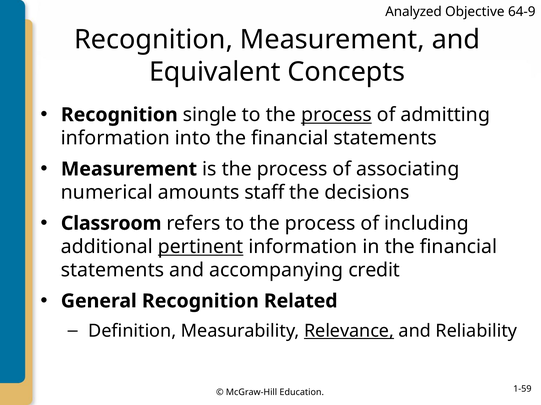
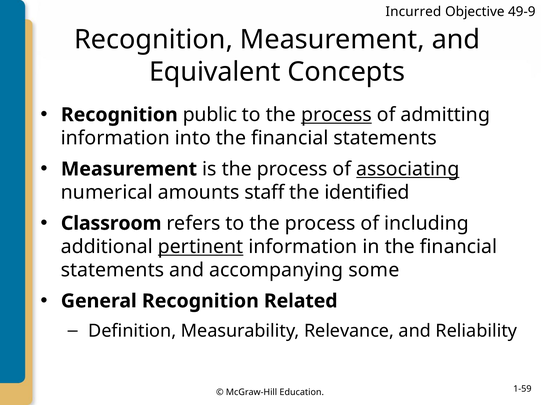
Analyzed: Analyzed -> Incurred (413, 12)
64-9: 64-9 -> 49-9 (522, 12)
single: single -> public (210, 115)
associating underline: none -> present (408, 169)
decisions: decisions -> identified (367, 193)
credit: credit -> some (374, 271)
Relevance underline: present -> none (349, 331)
